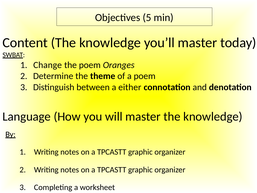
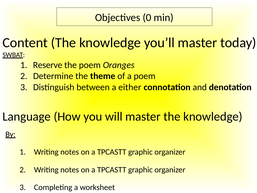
5: 5 -> 0 (147, 17)
Change: Change -> Reserve (48, 65)
